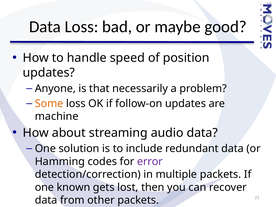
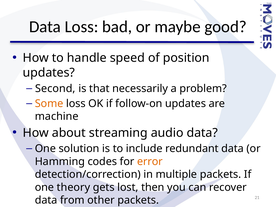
Anyone: Anyone -> Second (55, 88)
error colour: purple -> orange (150, 162)
known: known -> theory (73, 187)
